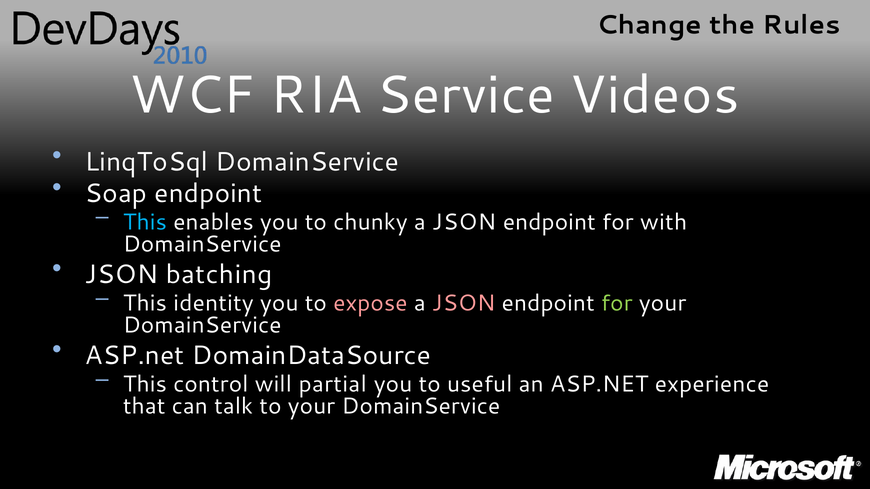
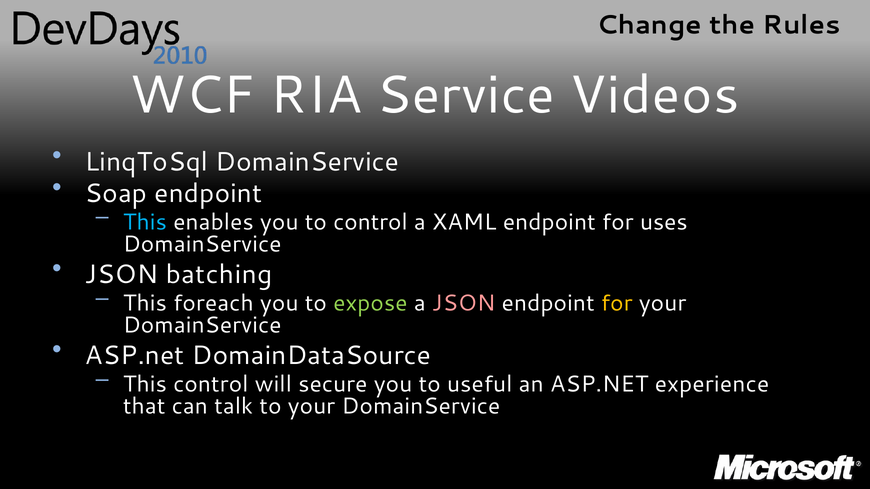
to chunky: chunky -> control (370, 222)
JSON: JSON -> XAML (464, 222)
with: with -> uses (664, 222)
identity: identity -> foreach (213, 303)
expose colour: pink -> light green (370, 303)
for colour: light green -> yellow (617, 303)
partial: partial -> secure (333, 385)
